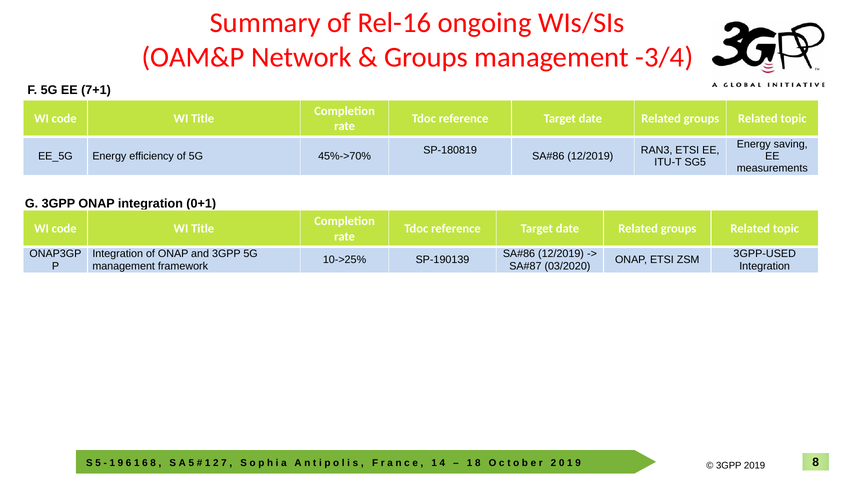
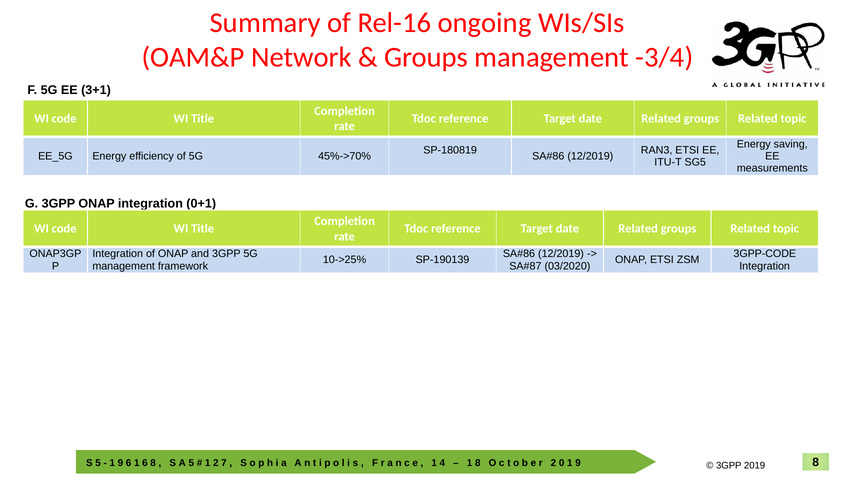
7+1: 7+1 -> 3+1 (96, 90)
3GPP-USED: 3GPP-USED -> 3GPP-CODE (765, 254)
